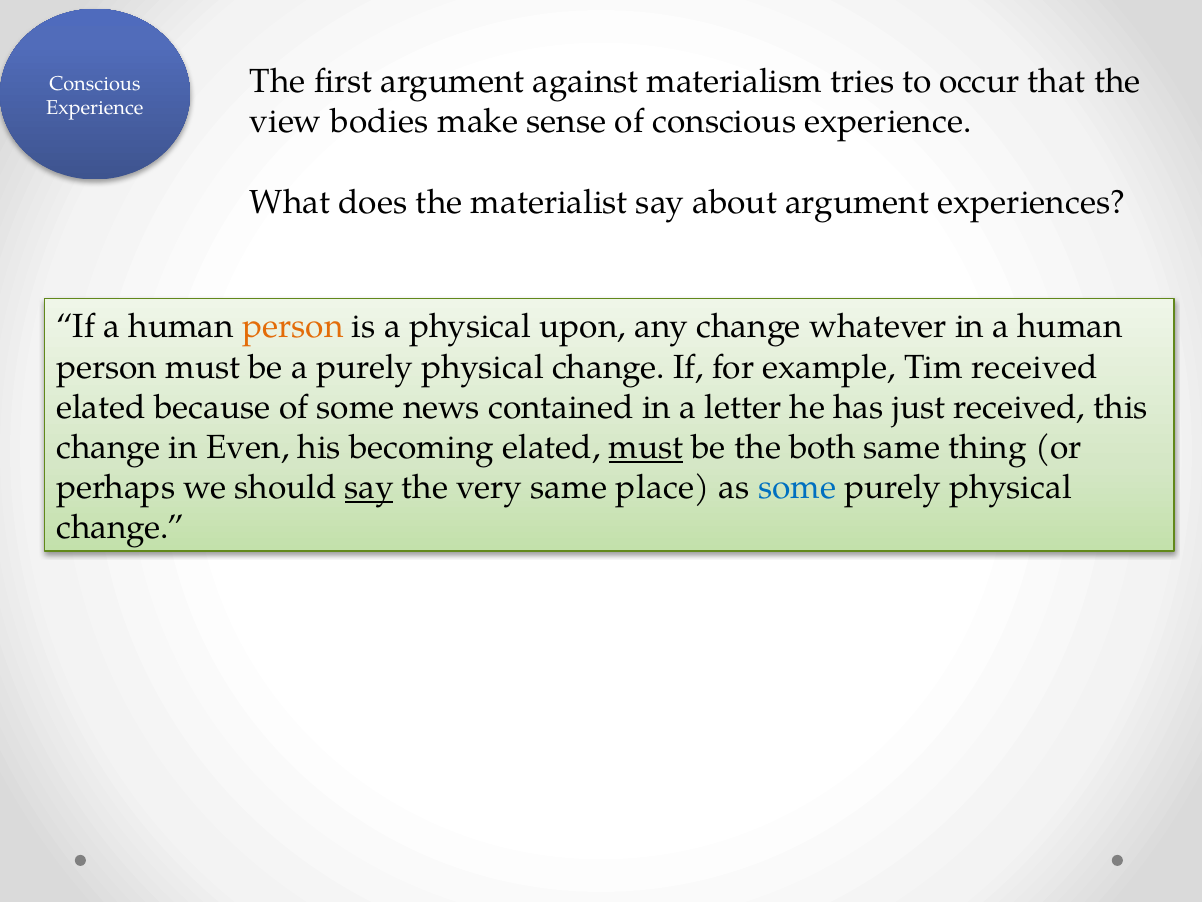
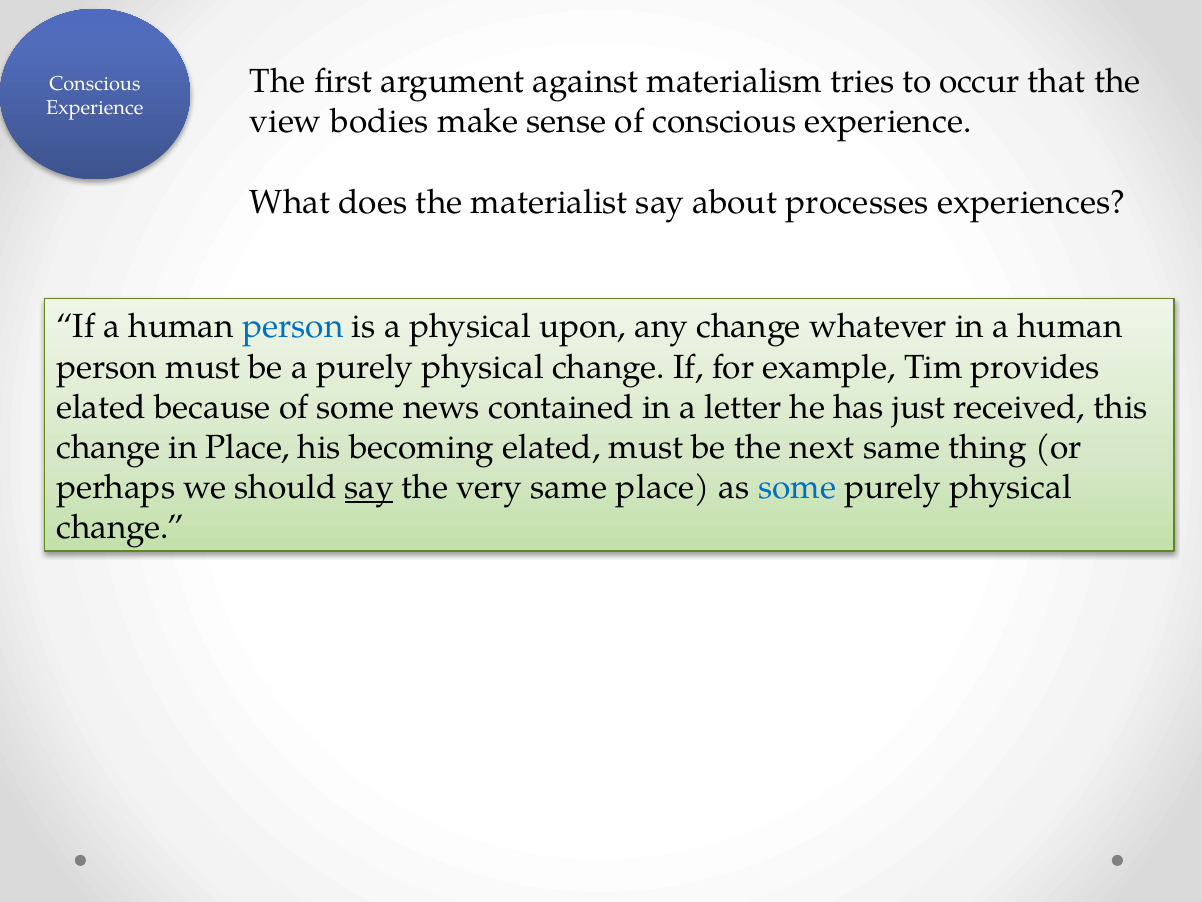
about argument: argument -> processes (857, 202)
person colour: orange -> blue (293, 327)
Tim received: received -> provides (1035, 367)
in Even: Even -> Place (248, 447)
must underline: present -> none (646, 447)
both: both -> next (822, 447)
